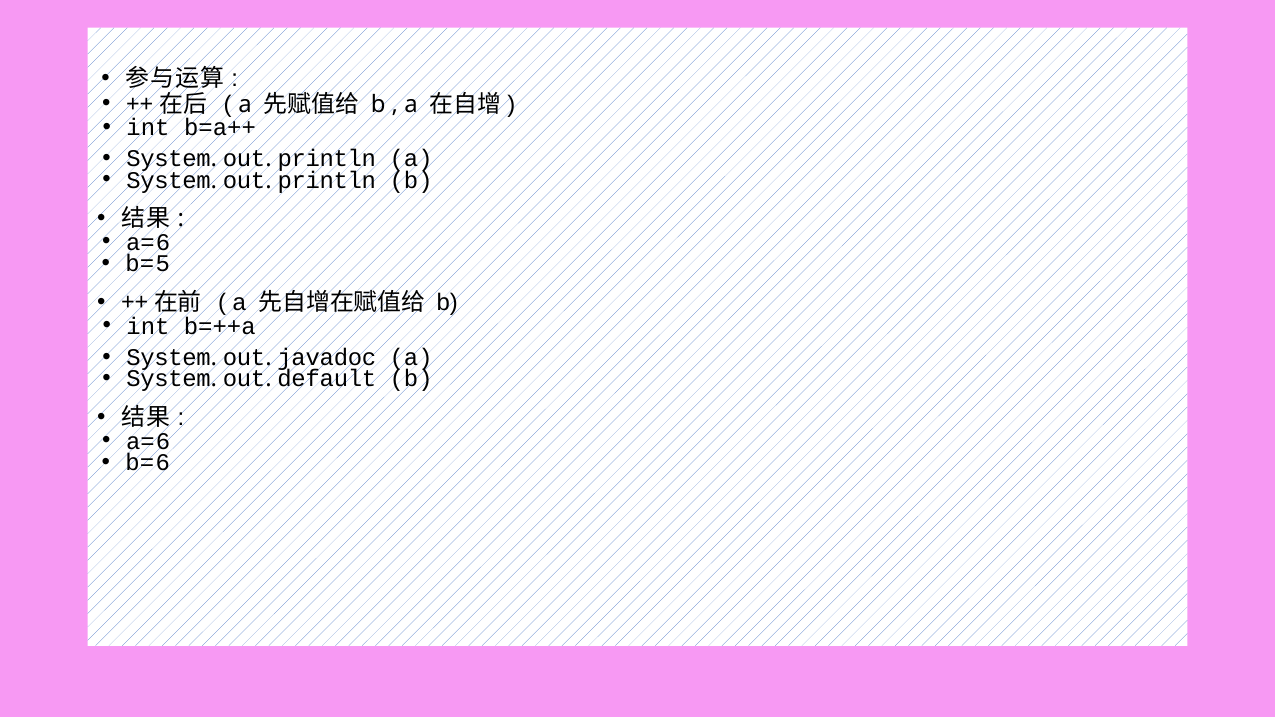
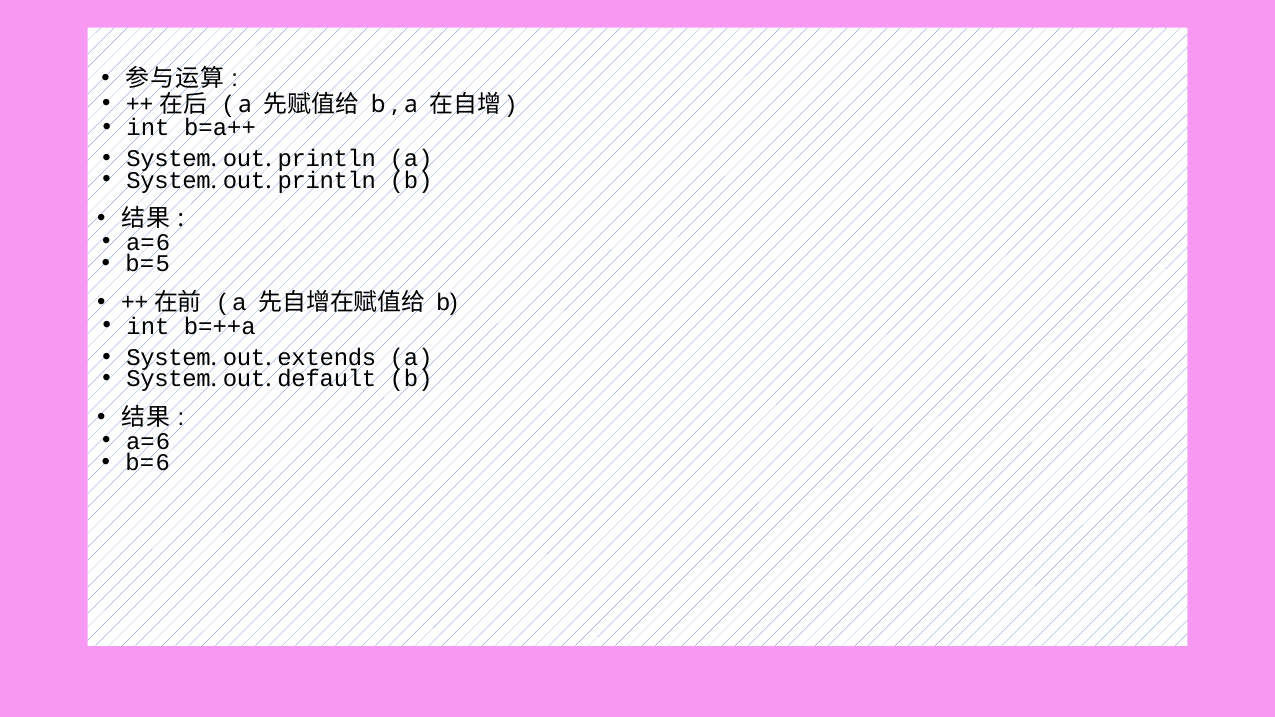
javadoc: javadoc -> extends (327, 357)
